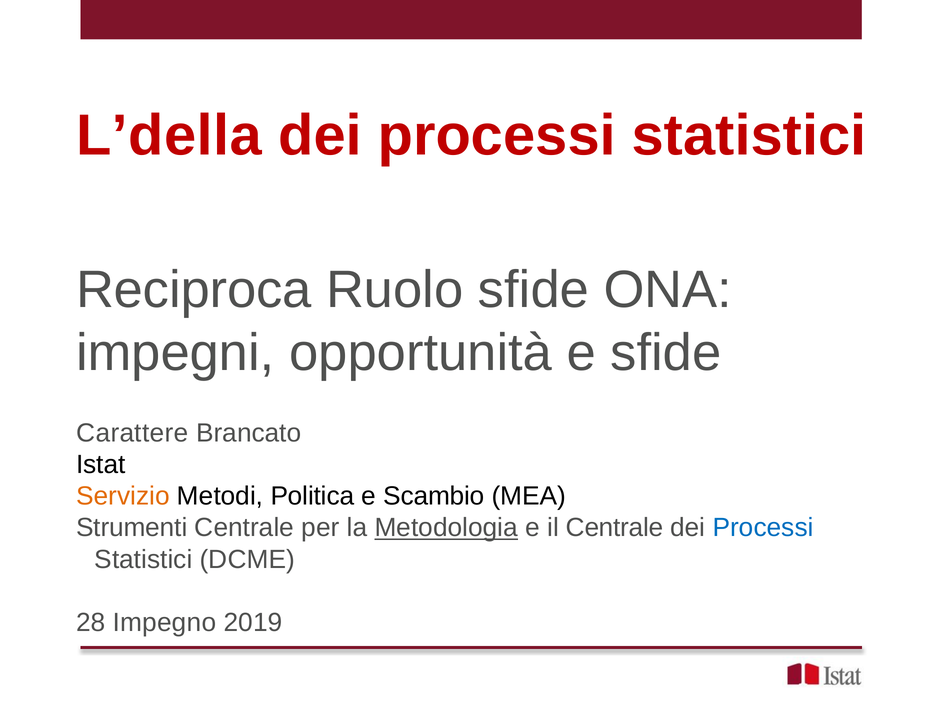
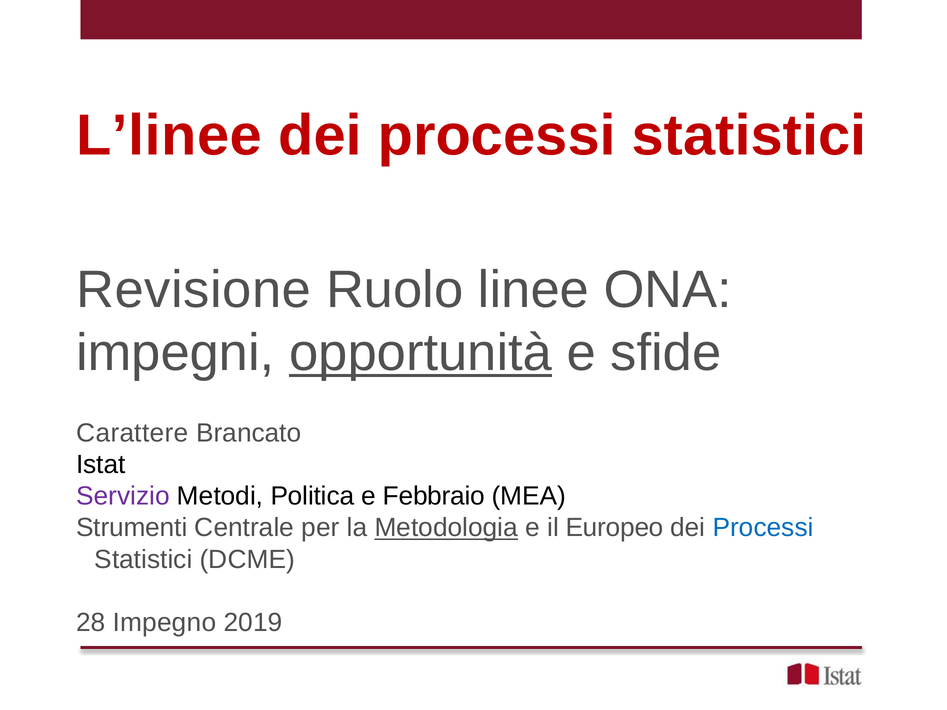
L’della: L’della -> L’linee (169, 136)
Reciproca: Reciproca -> Revisione (194, 290)
Ruolo sfide: sfide -> linee (533, 290)
opportunità underline: none -> present (421, 353)
Servizio colour: orange -> purple (123, 496)
Scambio: Scambio -> Febbraio (434, 496)
il Centrale: Centrale -> Europeo (615, 528)
